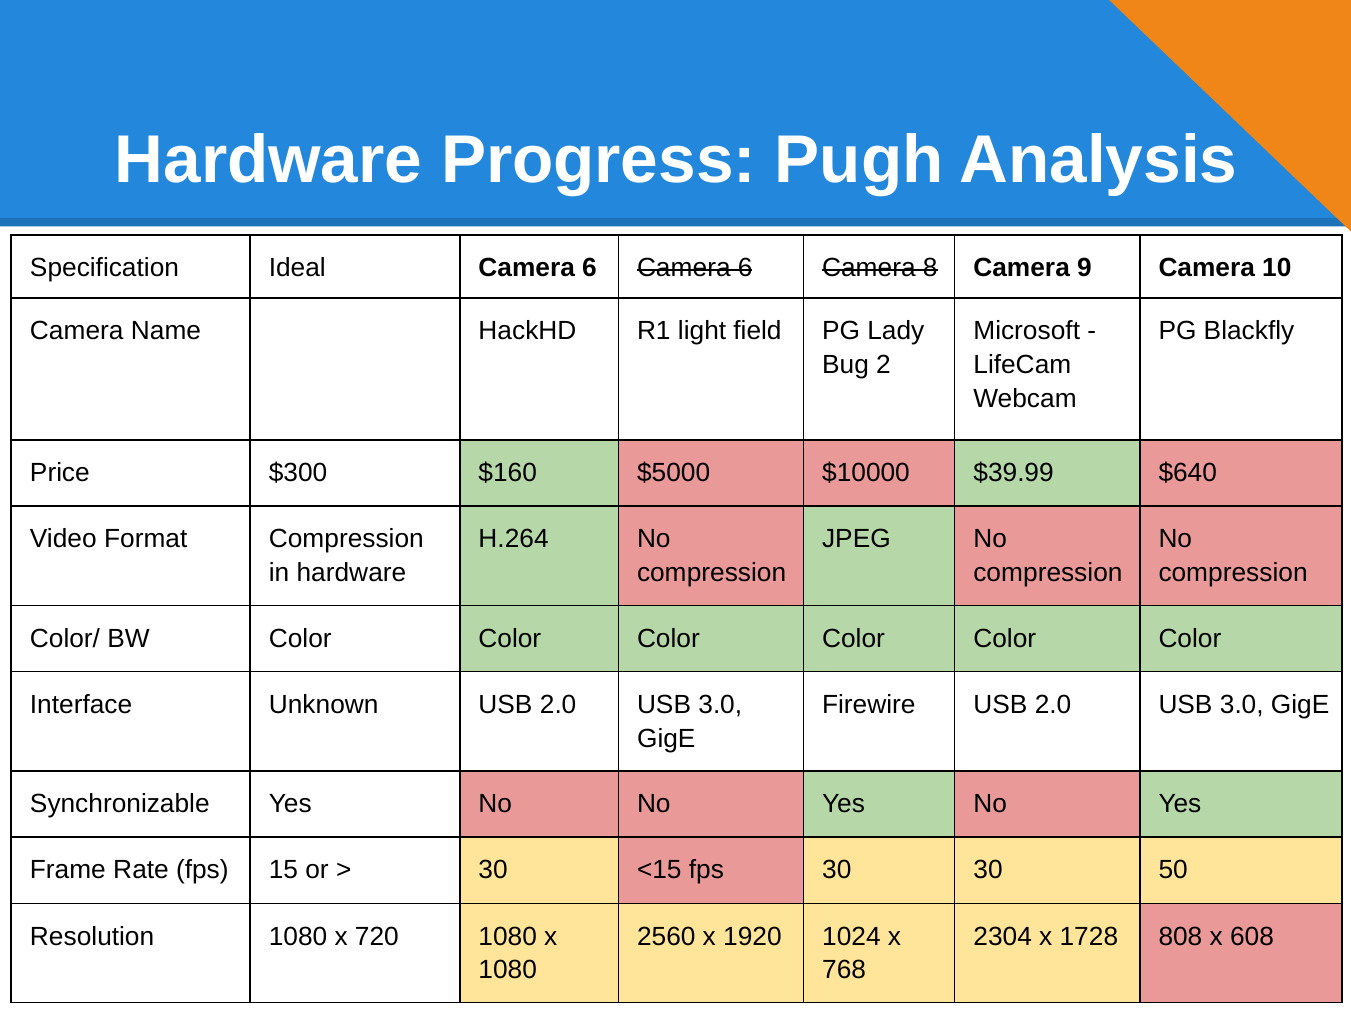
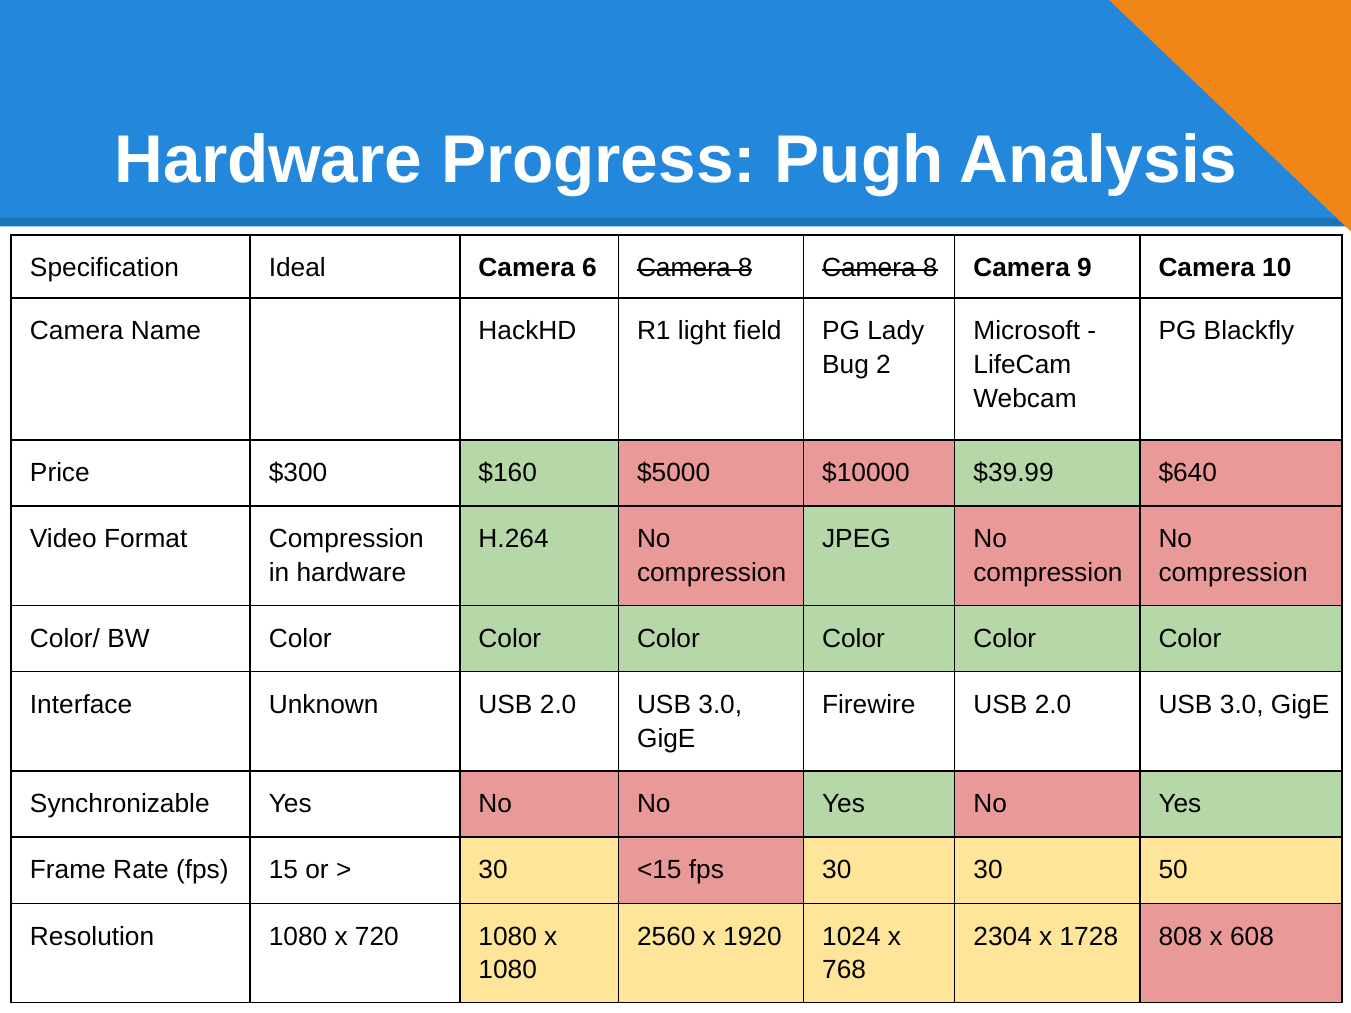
6 Camera 6: 6 -> 8 (745, 268)
